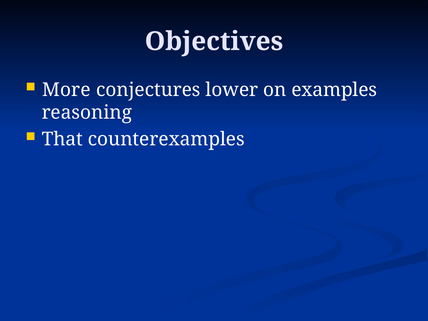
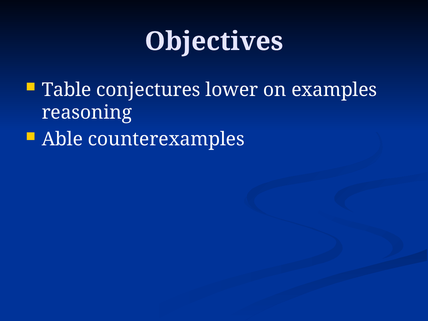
More: More -> Table (67, 90)
That: That -> Able (62, 139)
